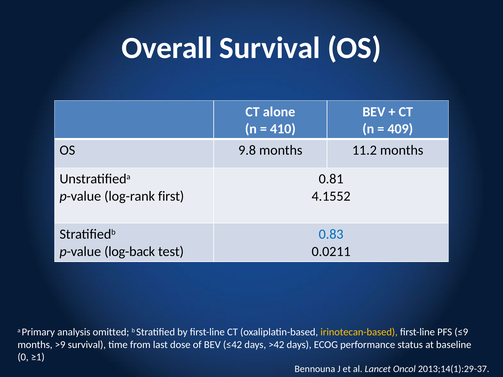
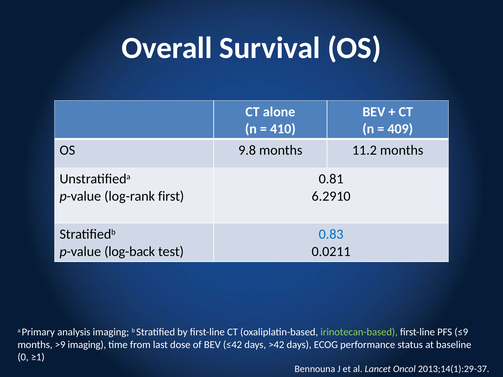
4.1552: 4.1552 -> 6.2910 (331, 196)
analysis omitted: omitted -> imaging (111, 332)
irinotecan-based colour: yellow -> light green (359, 332)
>9 survival: survival -> imaging (87, 345)
